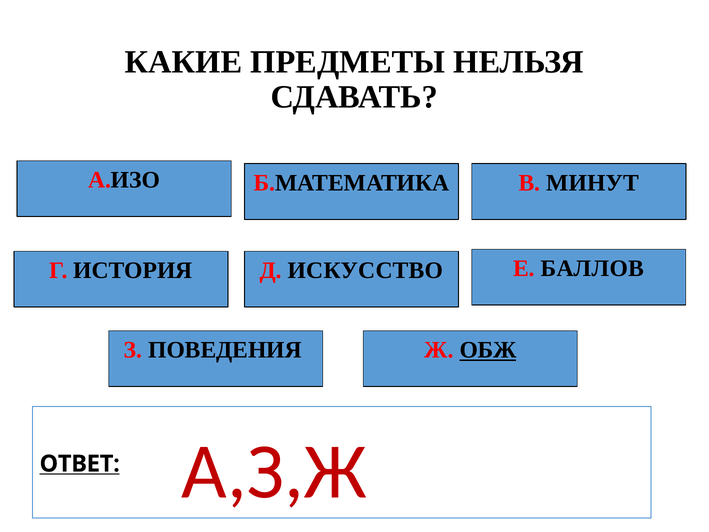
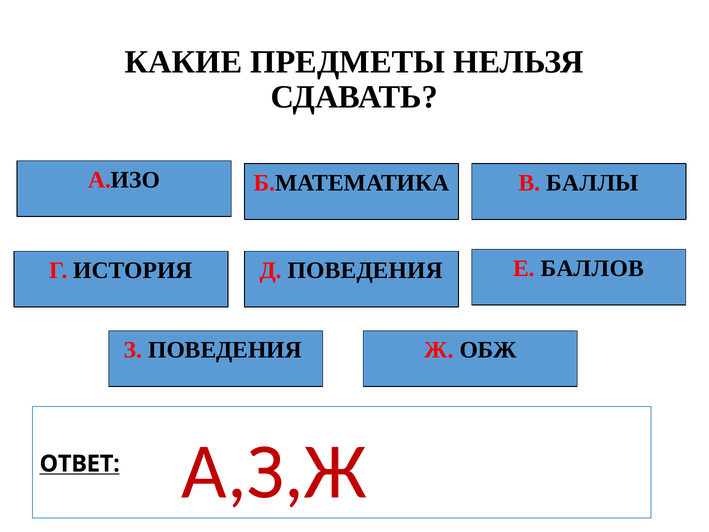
МИНУТ: МИНУТ -> БАЛЛЫ (593, 183)
Д ИСКУССТВО: ИСКУССТВО -> ПОВЕДЕНИЯ (365, 270)
ОБЖ underline: present -> none (488, 350)
